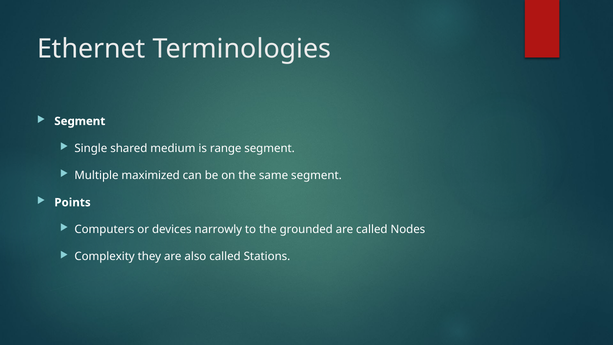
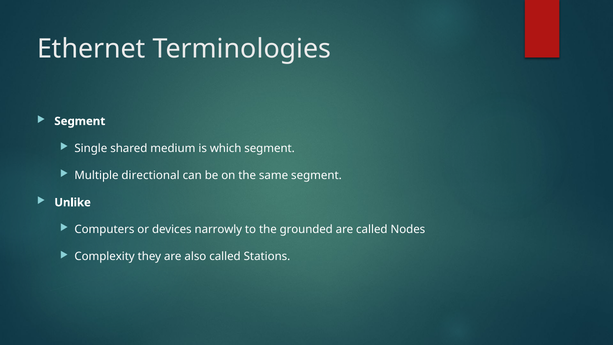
range: range -> which (226, 148)
maximized: maximized -> directional (151, 175)
Points: Points -> Unlike (73, 202)
